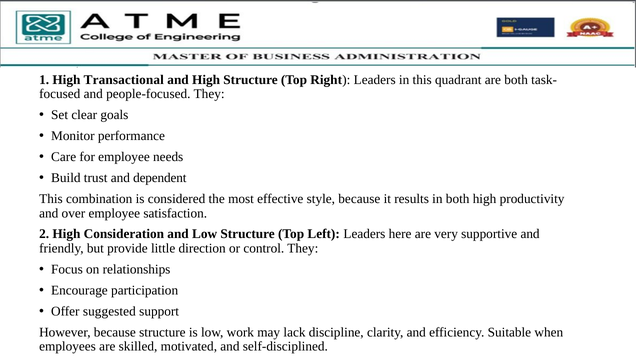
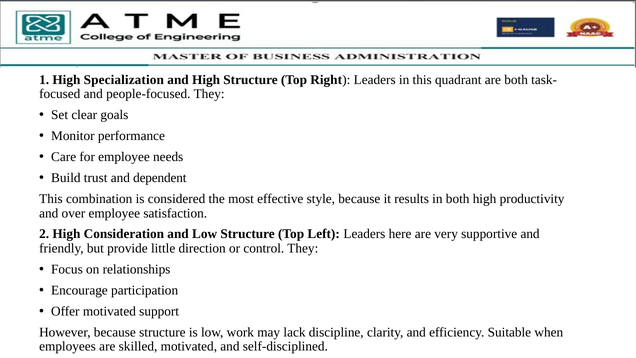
Transactional: Transactional -> Specialization (124, 80)
Offer suggested: suggested -> motivated (109, 311)
